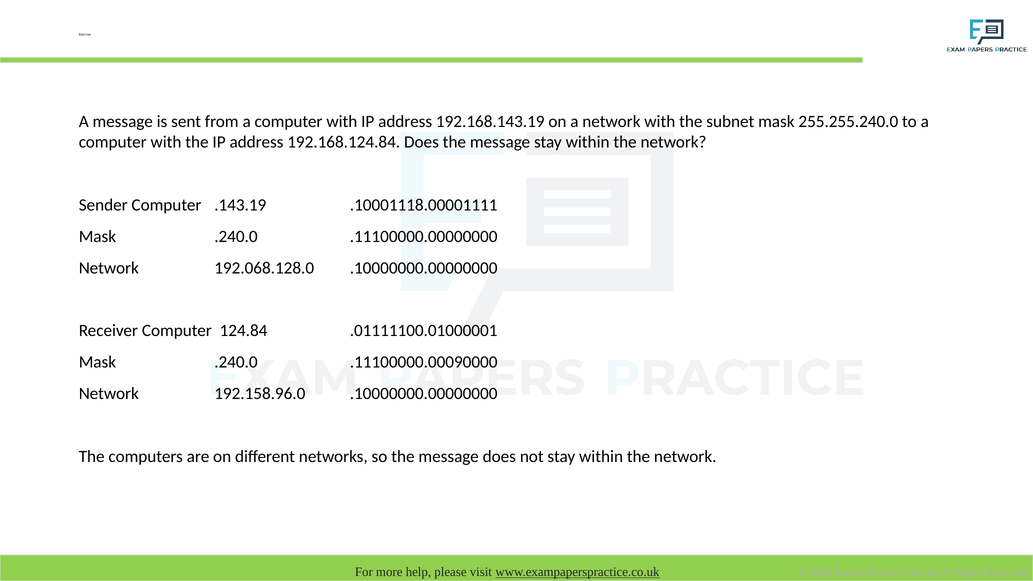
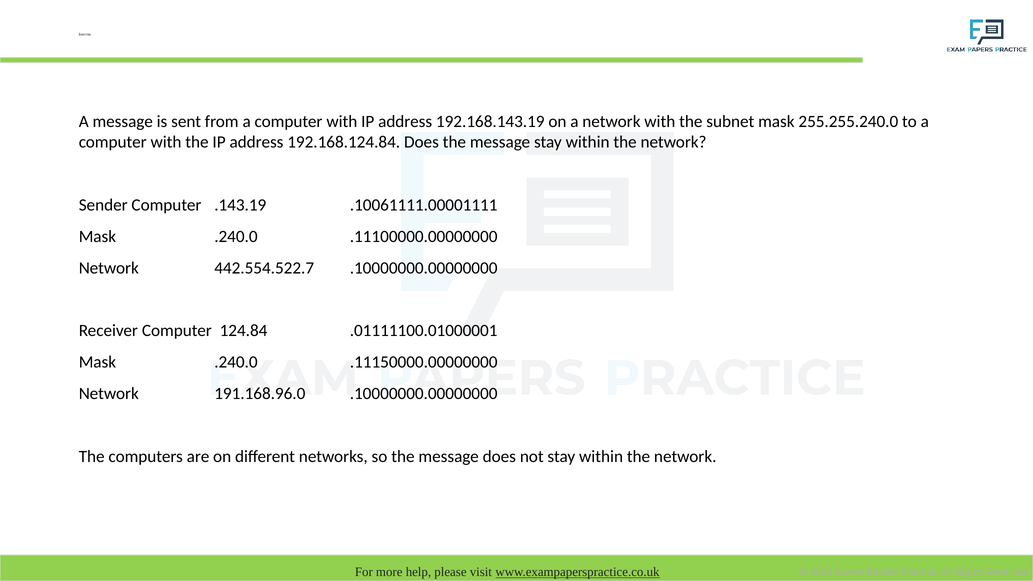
.10001118.00001111: .10001118.00001111 -> .10061111.00001111 (424, 205)
192.068.128.0: 192.068.128.0 -> 442.554.522.7 (264, 268)
.11100000.00090000: .11100000.00090000 -> .11150000.00000000 (424, 362)
192.158.96.0: 192.158.96.0 -> 191.168.96.0 (260, 394)
